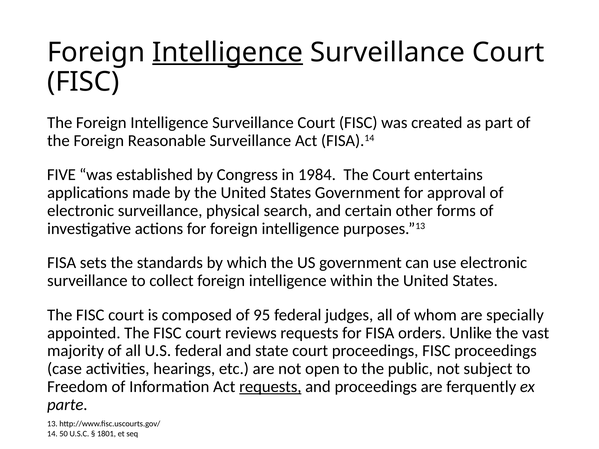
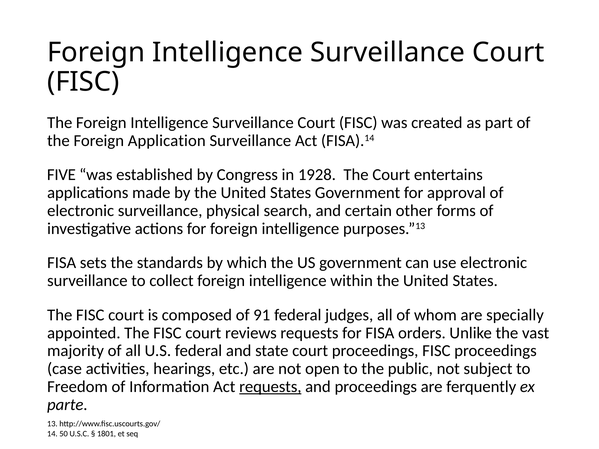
Intelligence underline: present -> none (228, 52)
Reasonable: Reasonable -> Application (167, 141)
1984: 1984 -> 1928 (317, 175)
95: 95 -> 91 (262, 315)
